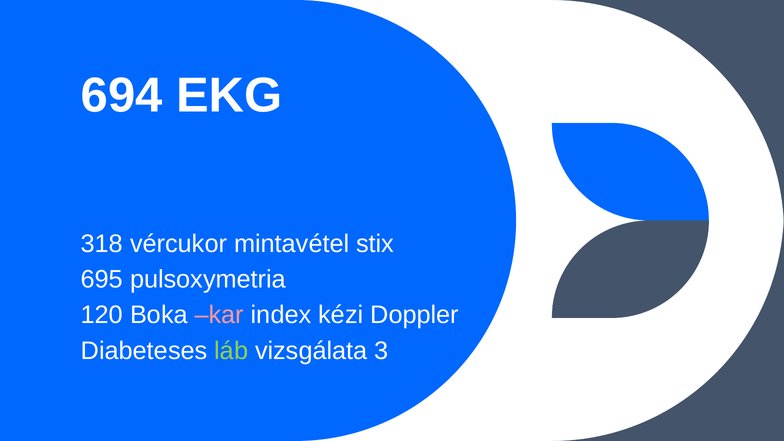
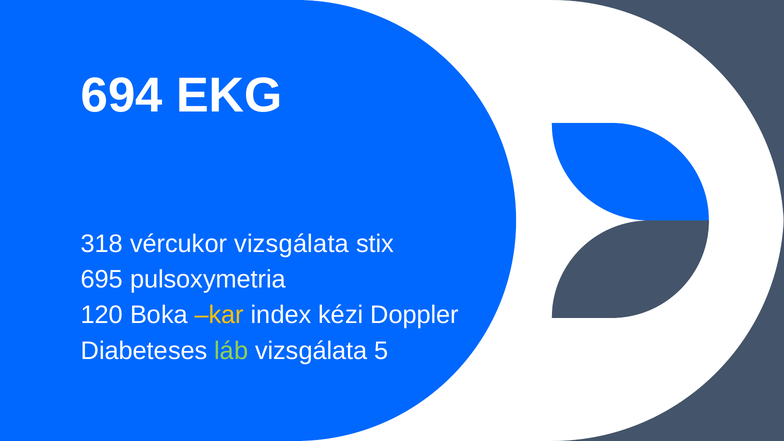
vércukor mintavétel: mintavétel -> vizsgálata (292, 244)
kar colour: pink -> yellow (219, 315)
3: 3 -> 5 (381, 351)
